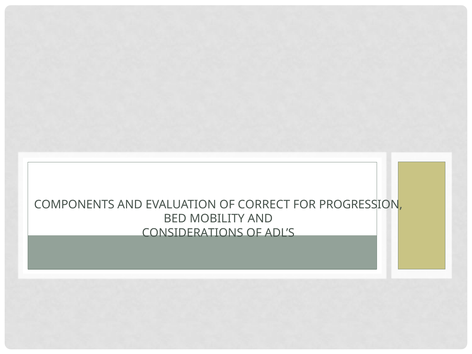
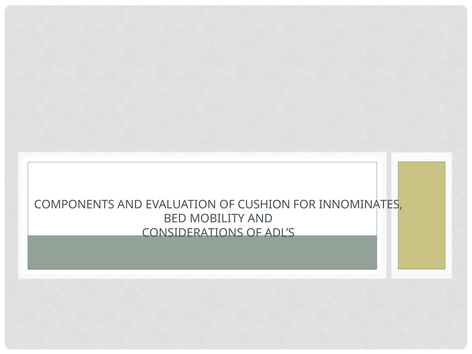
CORRECT: CORRECT -> CUSHION (264, 205)
PROGRESSION: PROGRESSION -> INNOMINATES (361, 205)
